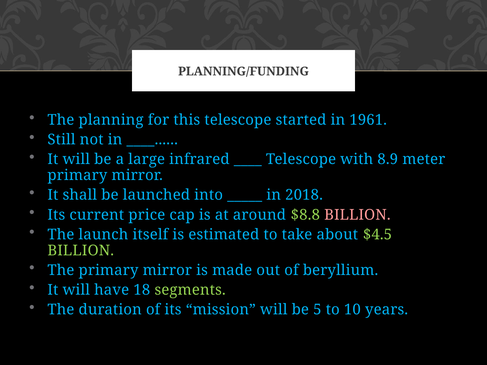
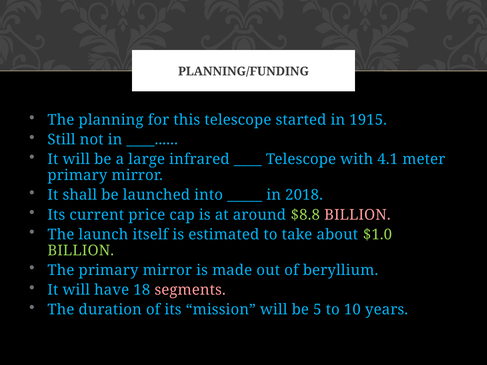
1961: 1961 -> 1915 (368, 120)
8.9: 8.9 -> 4.1 (388, 159)
$4.5: $4.5 -> $1.0 (378, 235)
segments colour: light green -> pink (190, 290)
